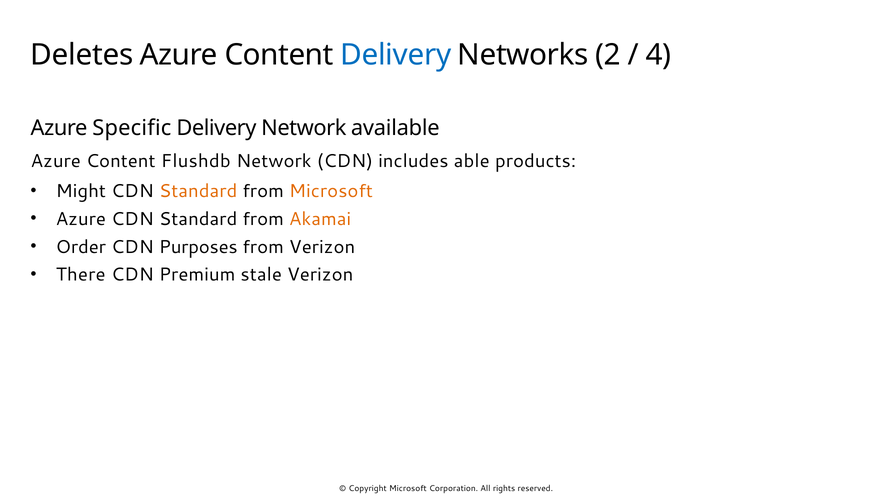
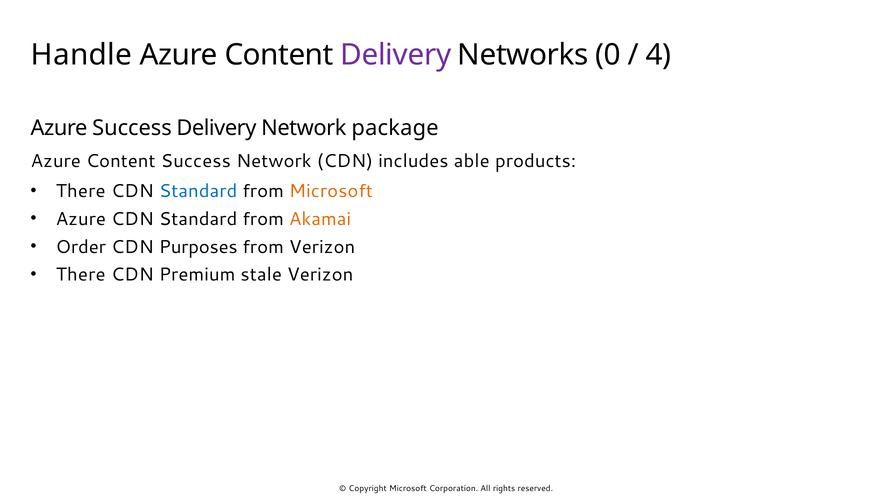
Deletes: Deletes -> Handle (82, 55)
Delivery colour: blue -> purple (396, 55)
2: 2 -> 0 (608, 55)
Azure Specific: Specific -> Success (132, 128)
available: available -> package (395, 128)
Content Flushdb: Flushdb -> Success (196, 161)
Might: Might -> There (81, 191)
Standard colour: orange -> blue (198, 191)
